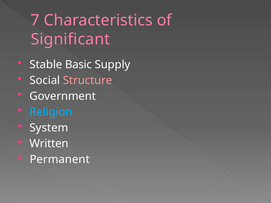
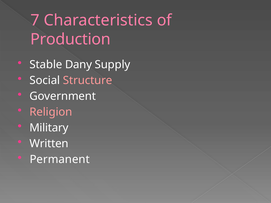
Significant: Significant -> Production (71, 39)
Basic: Basic -> Dany (79, 65)
Religion colour: light blue -> pink (51, 112)
System: System -> Military (49, 128)
